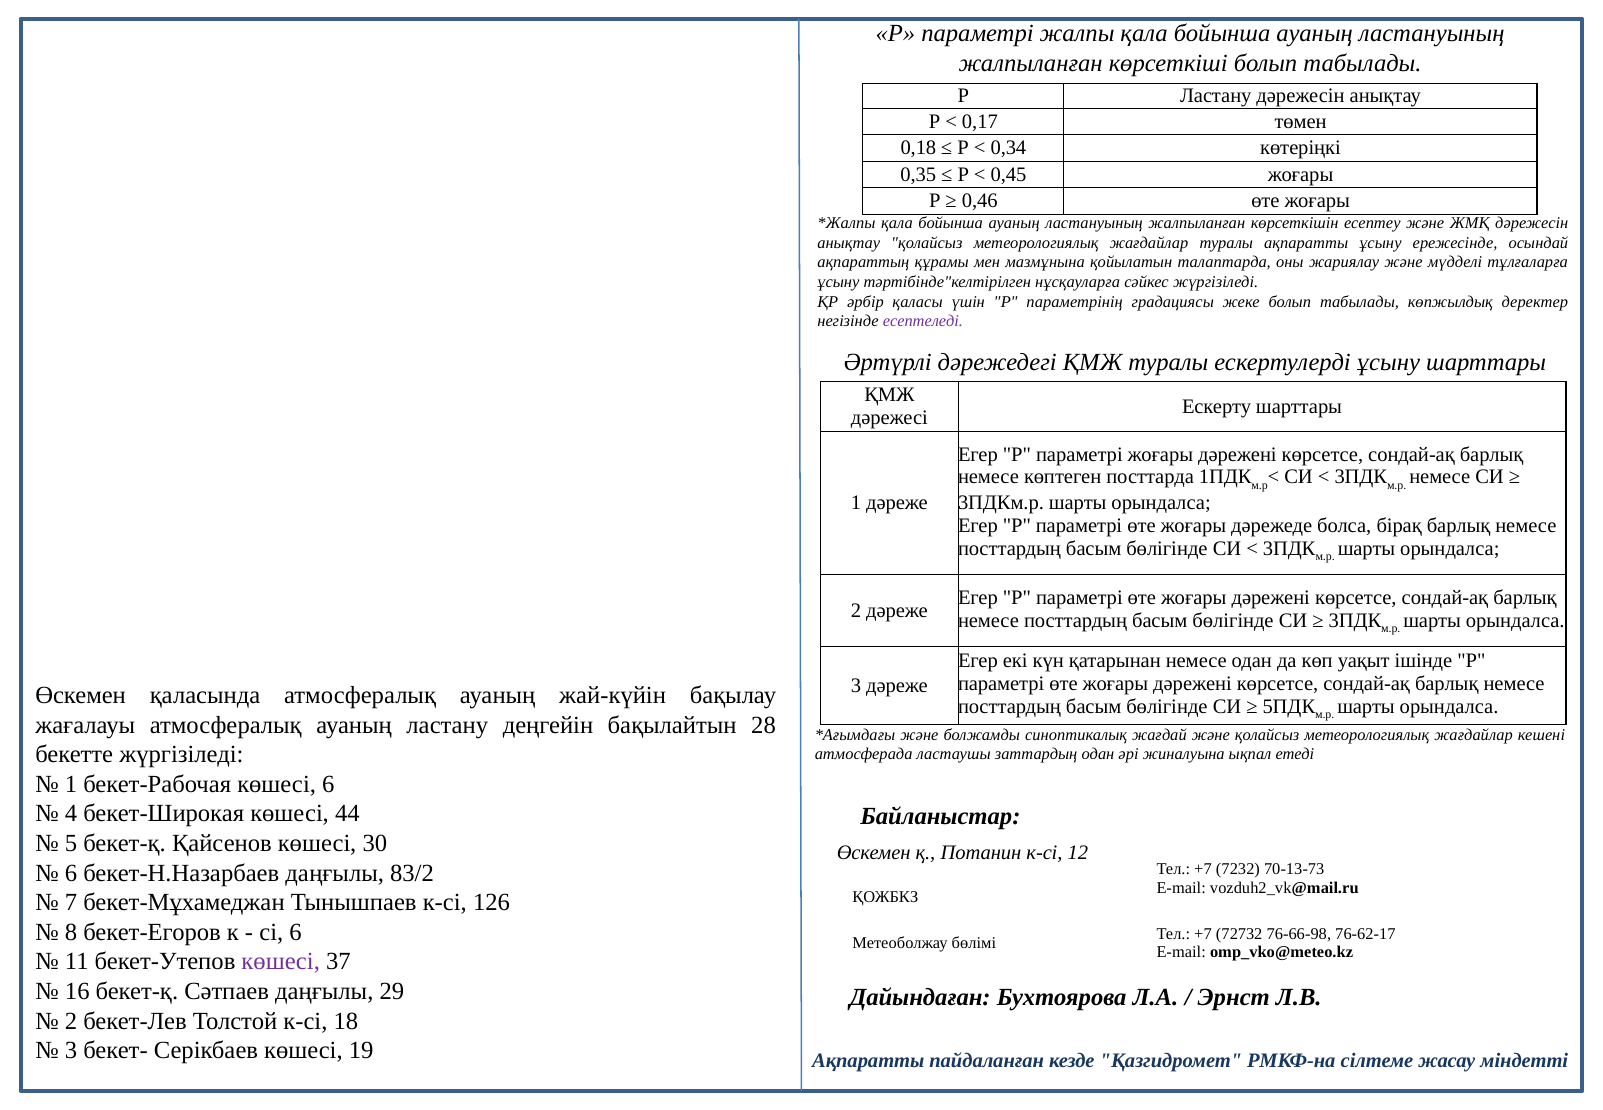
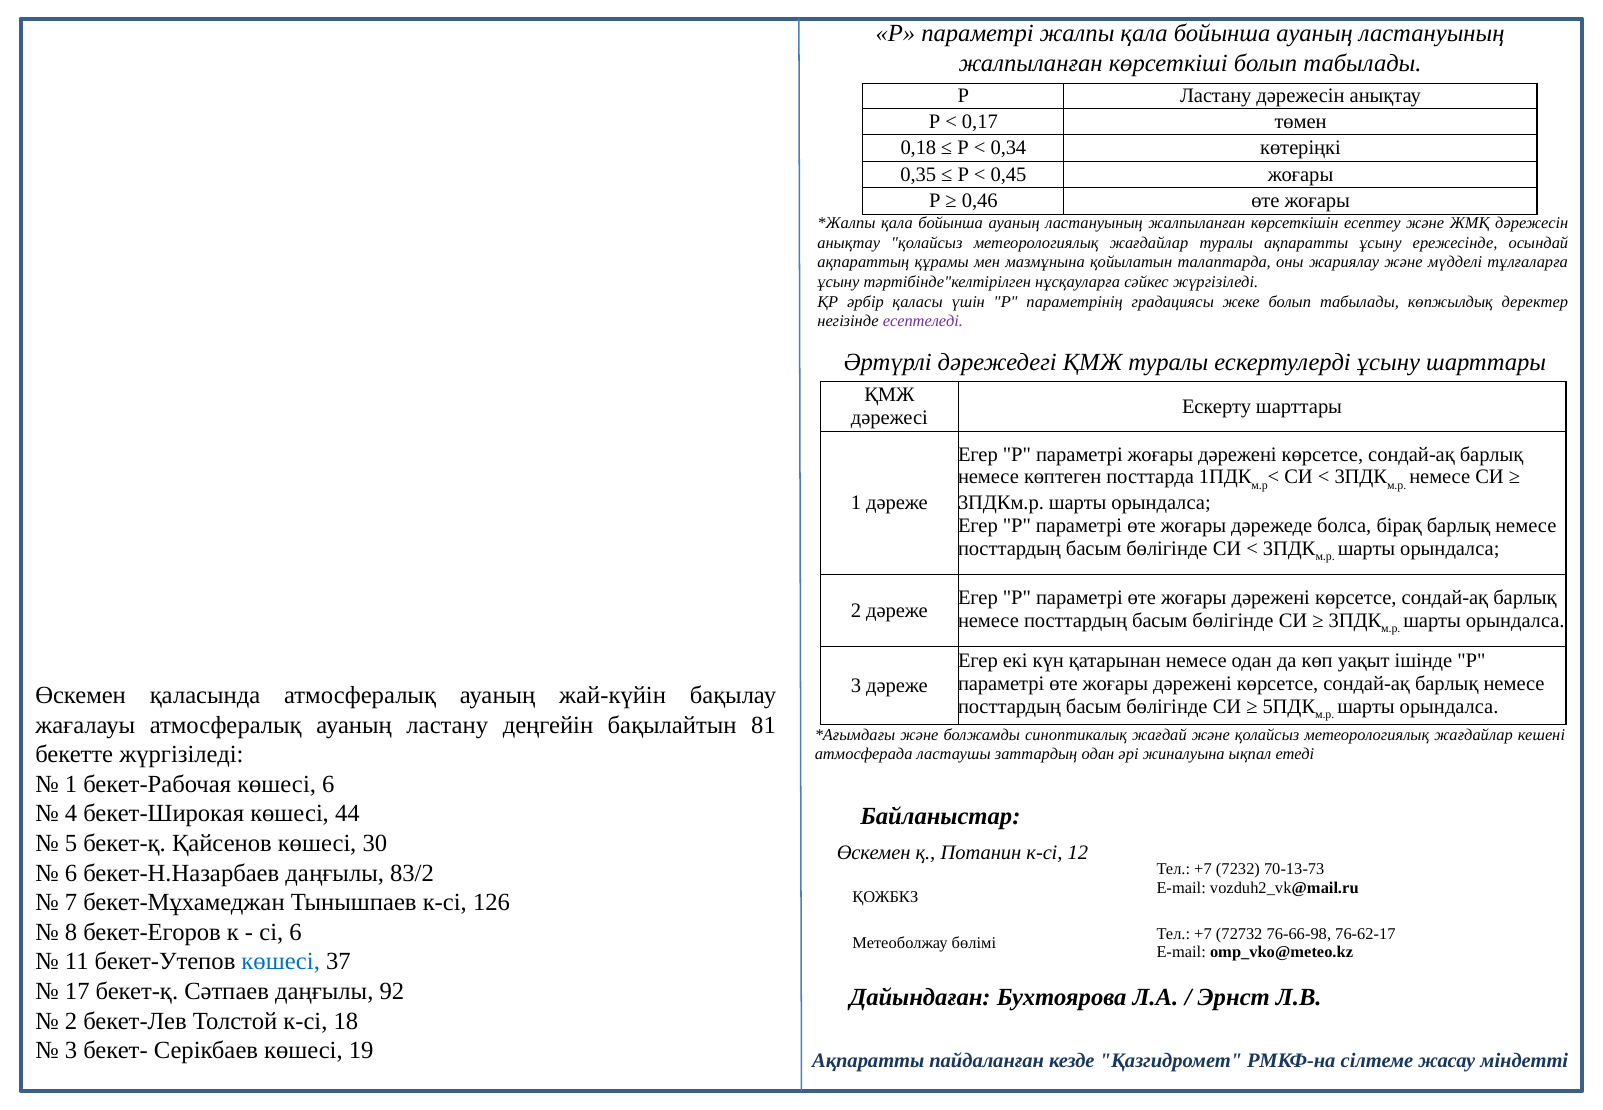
28: 28 -> 81 (764, 725)
көшесі colour: purple -> blue (281, 961)
16: 16 -> 17 (77, 991)
29: 29 -> 92 (392, 991)
